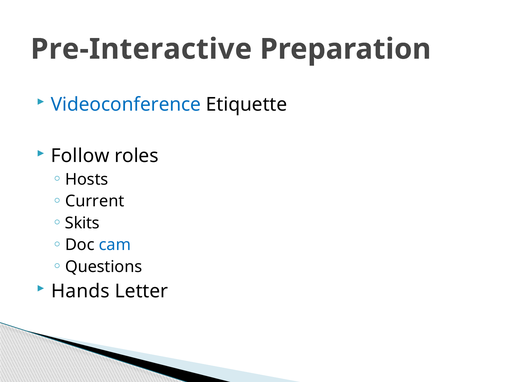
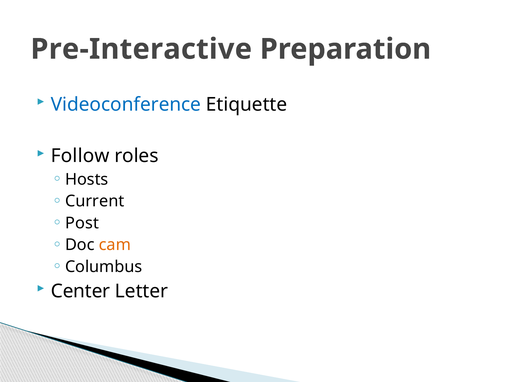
Skits: Skits -> Post (82, 223)
cam colour: blue -> orange (115, 245)
Questions: Questions -> Columbus (104, 267)
Hands: Hands -> Center (81, 291)
